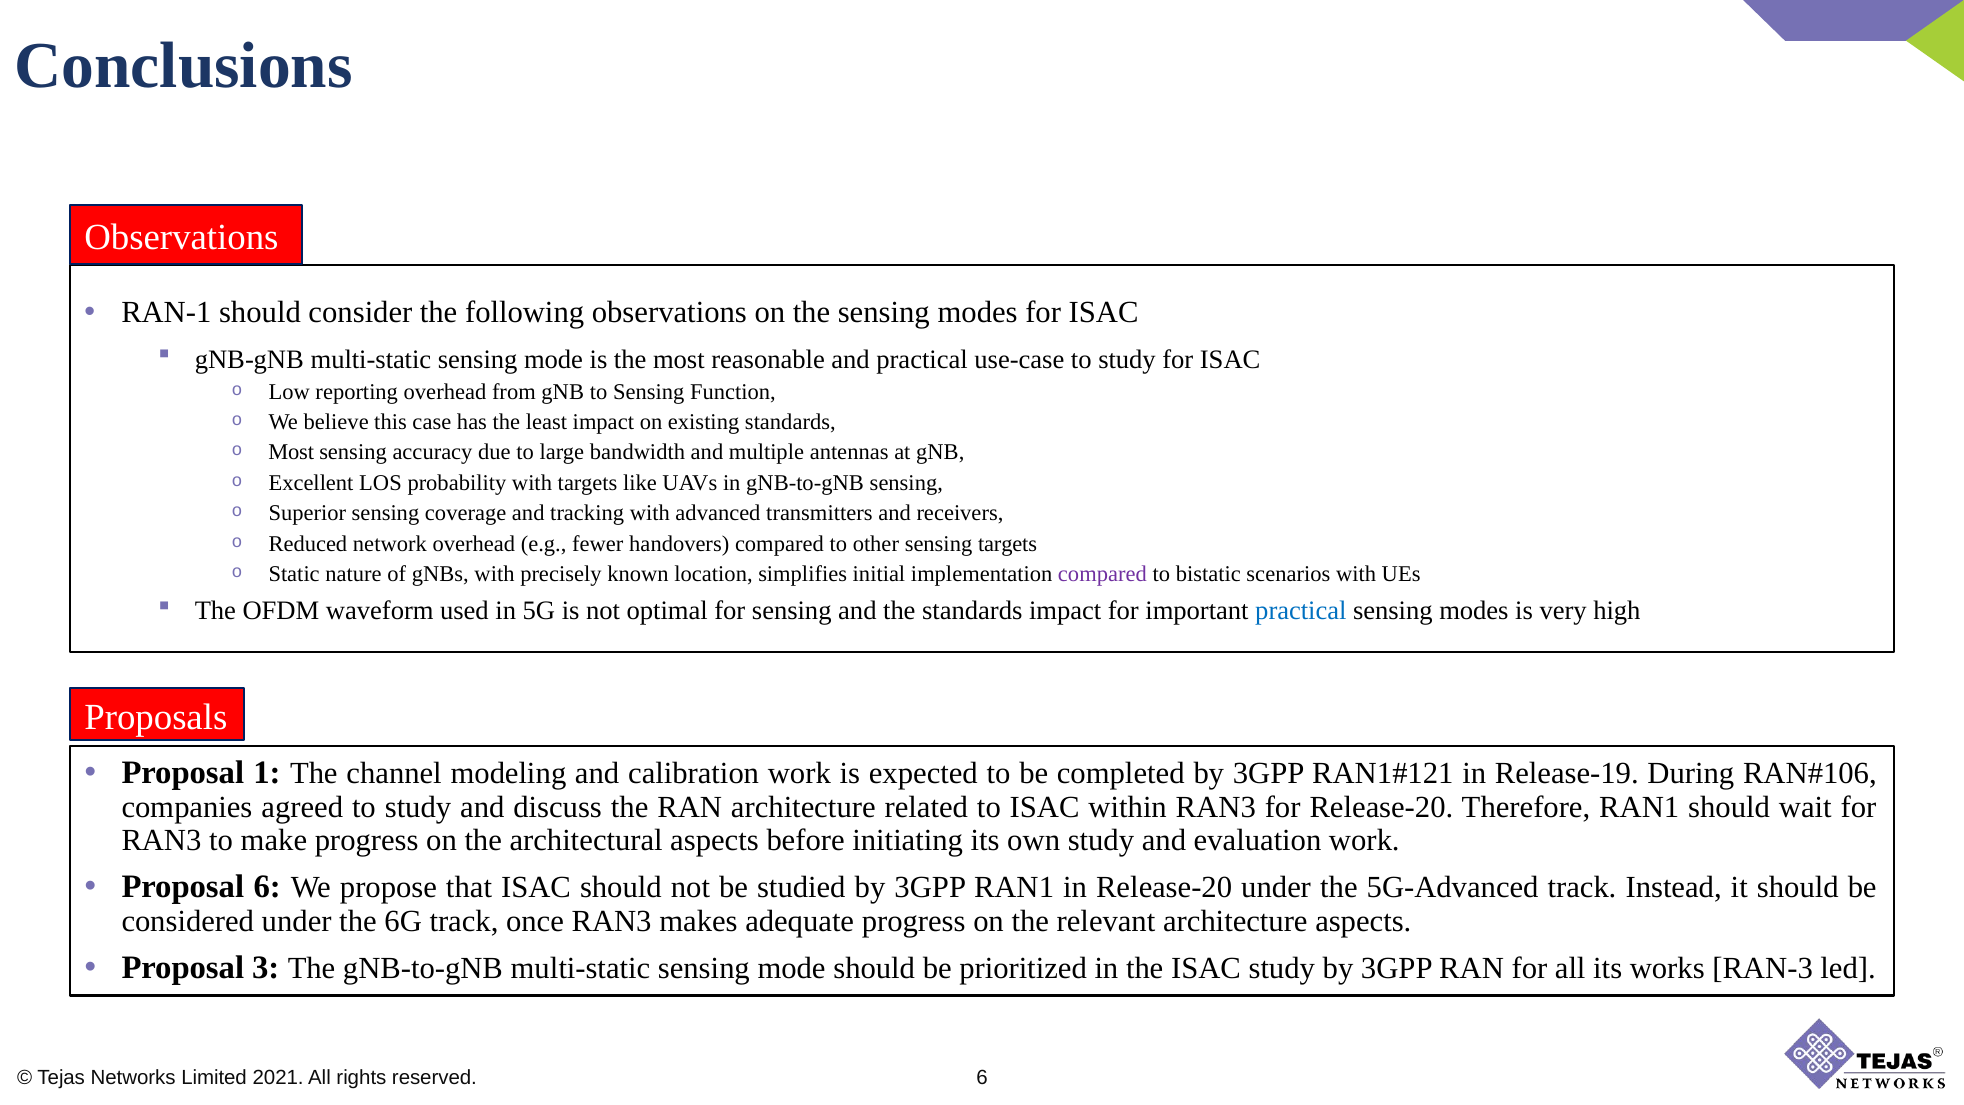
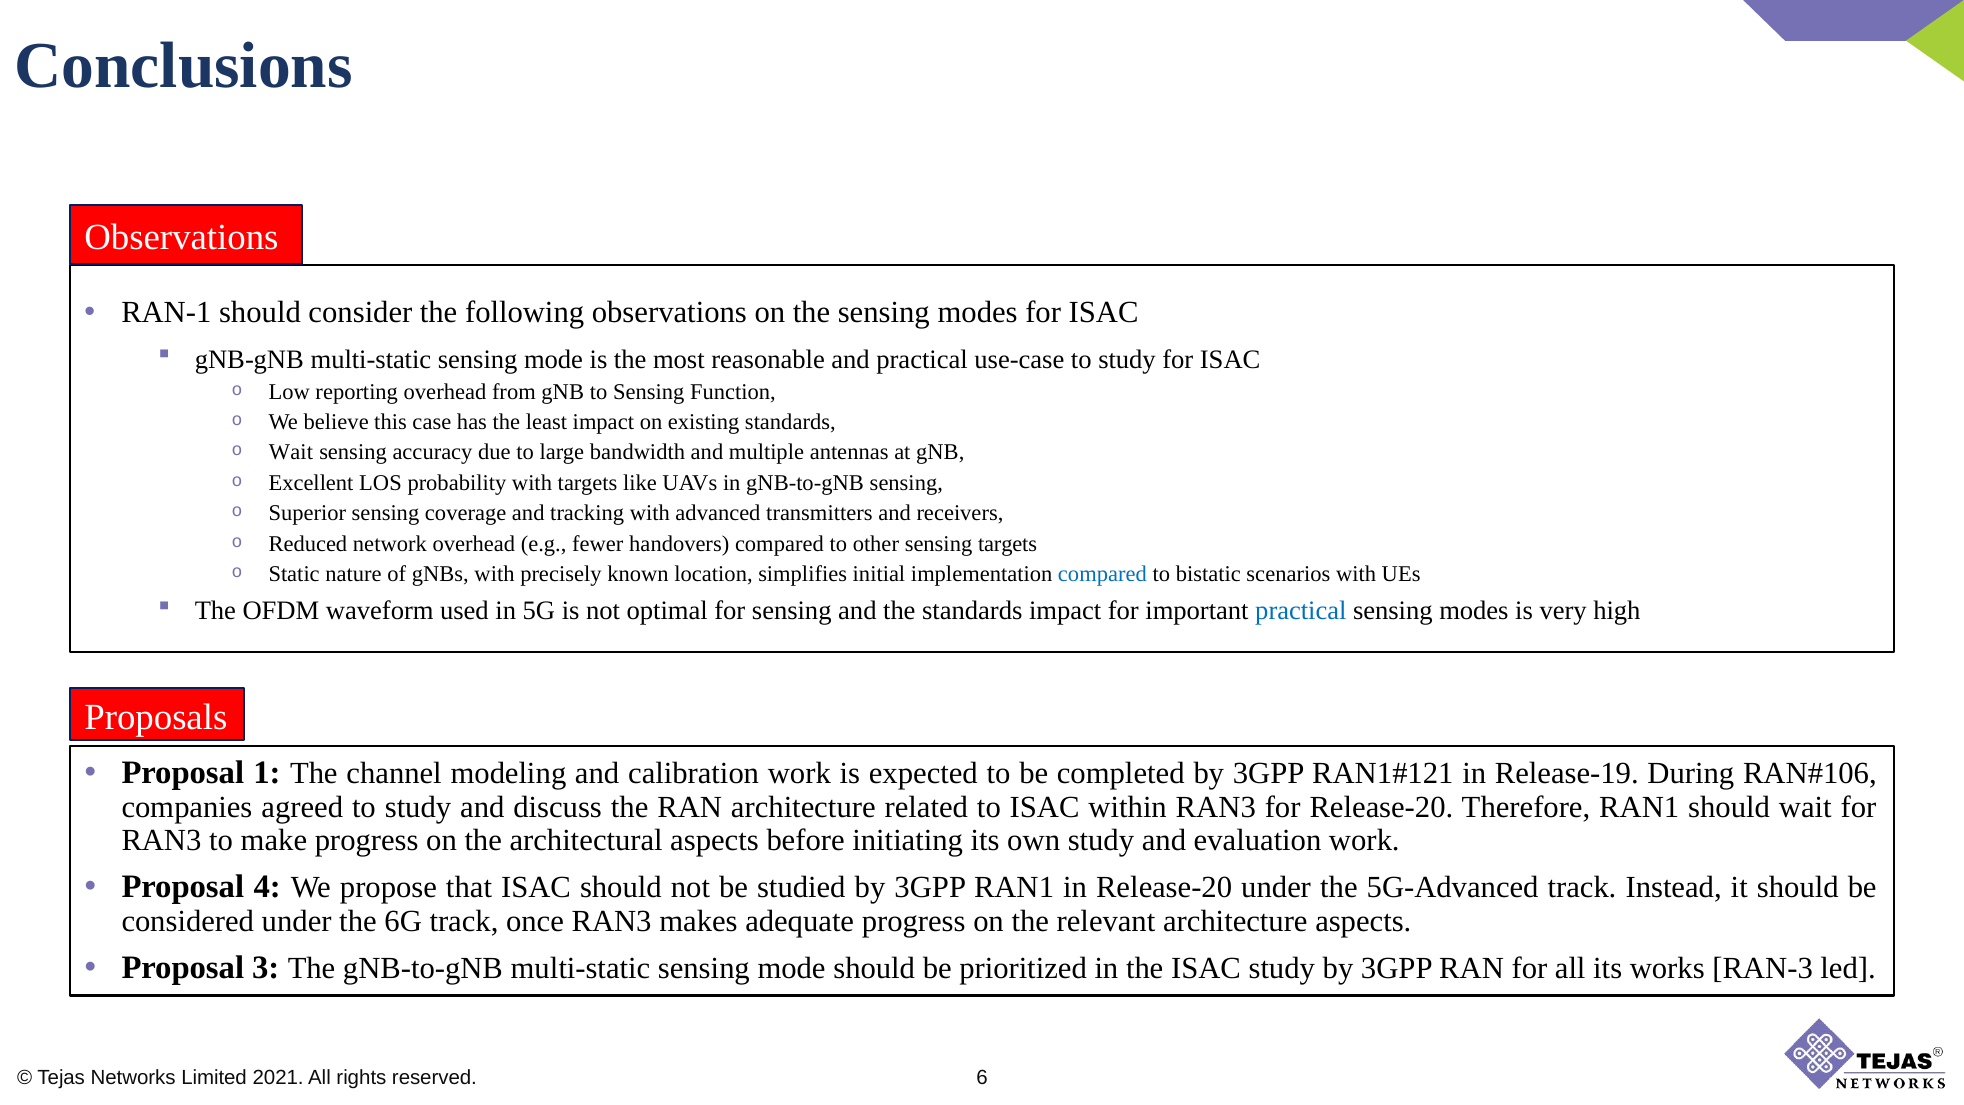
Most: Most -> Wait (291, 452)
compared colour: purple -> blue (1102, 574)
Proposal 6: 6 -> 4 (267, 887)
